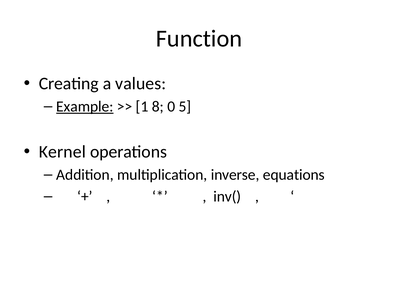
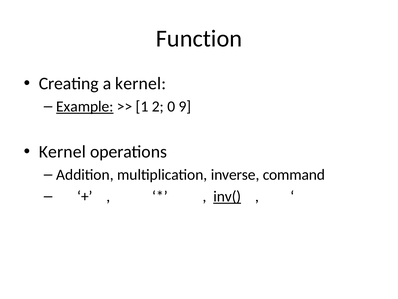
a values: values -> kernel (141, 83)
8: 8 -> 2 (158, 106)
5: 5 -> 9 (185, 106)
equations: equations -> command (294, 174)
inv( underline: none -> present (227, 196)
